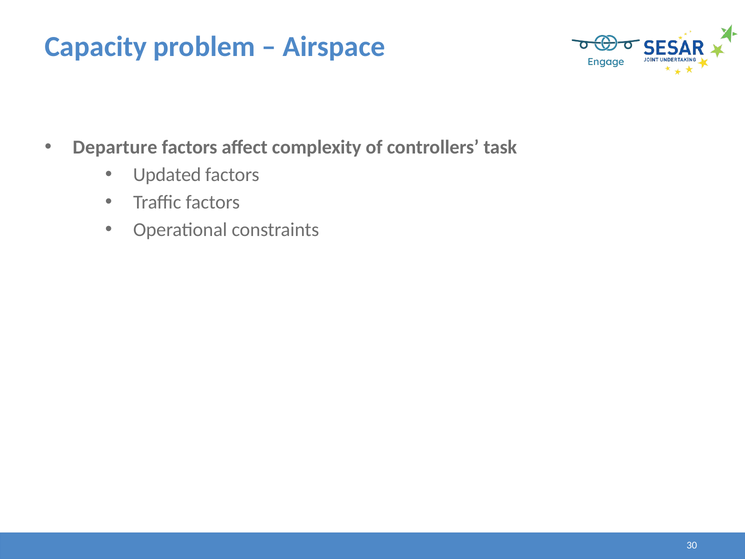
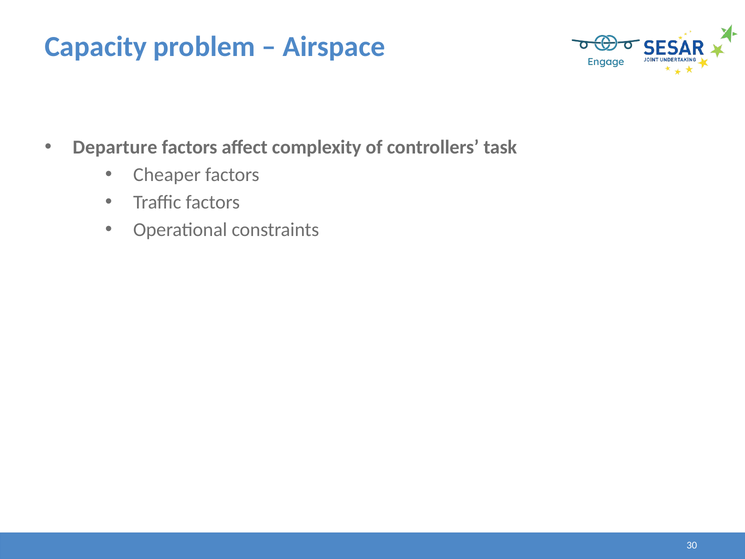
Updated: Updated -> Cheaper (167, 175)
